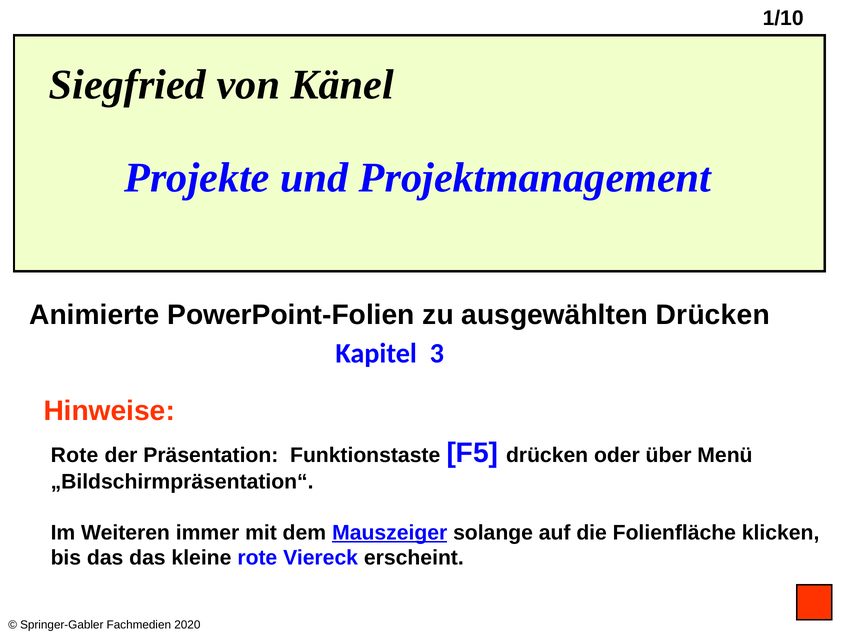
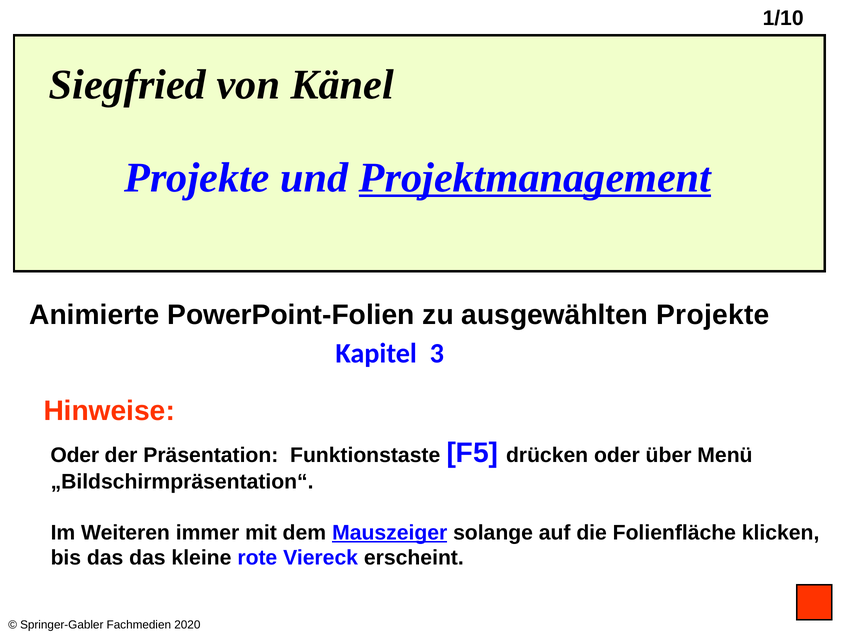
Projektmanagement underline: none -> present (535, 178)
ausgewählten Drücken: Drücken -> Projekte (713, 315)
Rote: Rote -> Oder (75, 455)
